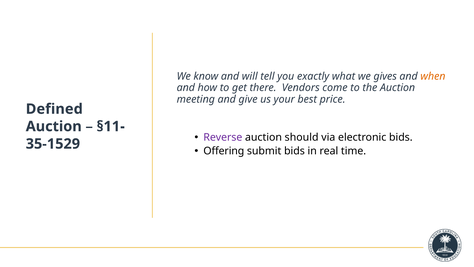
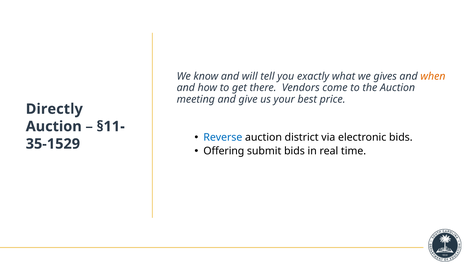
Defined: Defined -> Directly (54, 109)
Reverse colour: purple -> blue (223, 137)
should: should -> district (302, 137)
